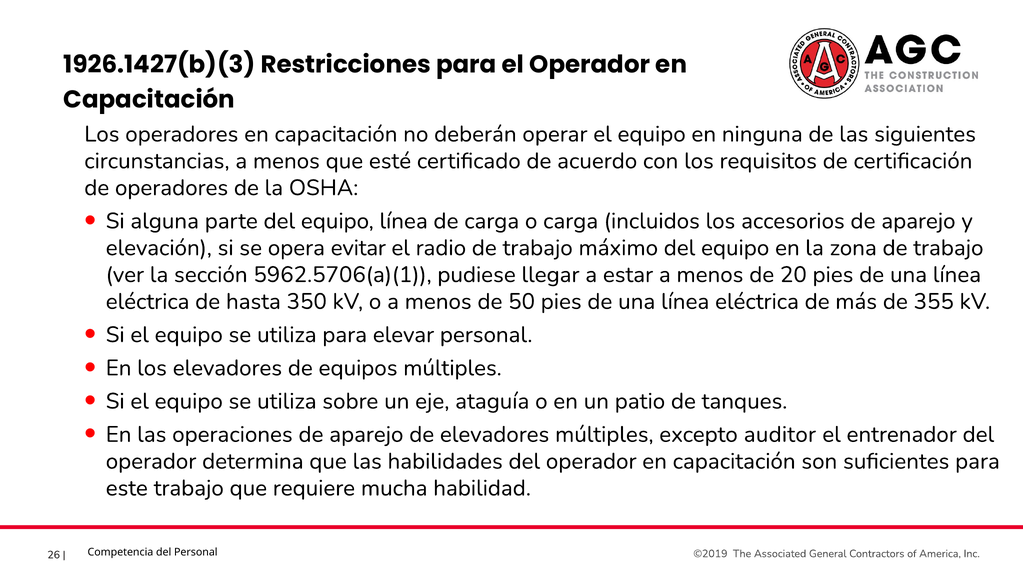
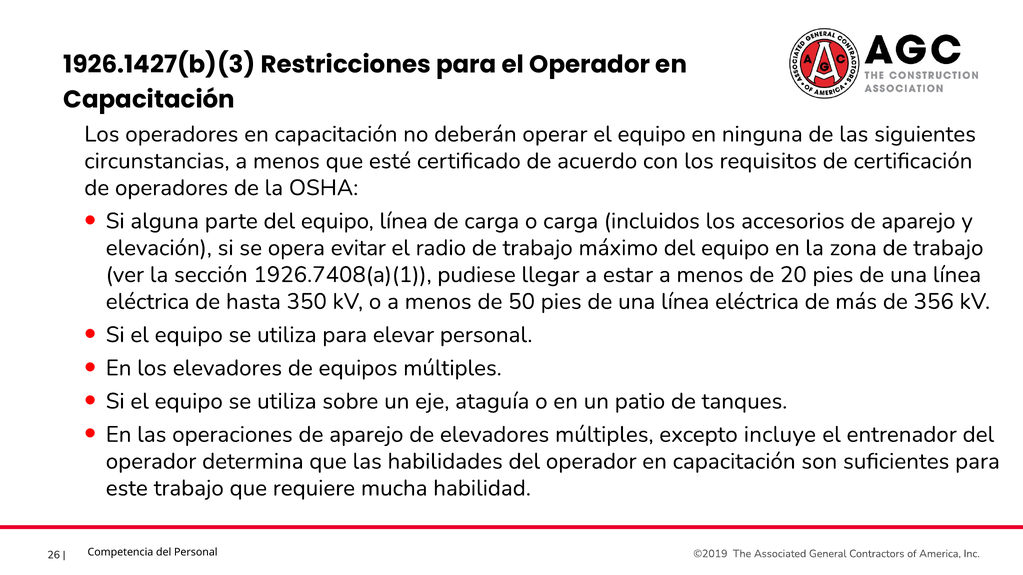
5962.5706(a)(1: 5962.5706(a)(1 -> 1926.7408(a)(1 (343, 275)
355: 355 -> 356 (934, 302)
auditor: auditor -> incluye (780, 435)
